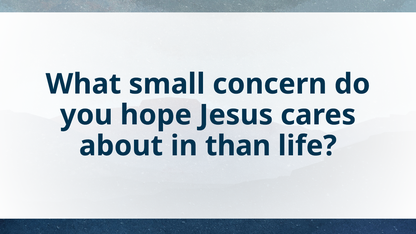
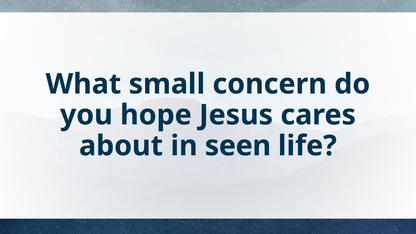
than: than -> seen (238, 146)
